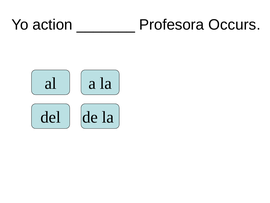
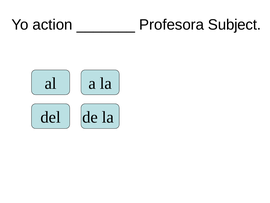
Occurs: Occurs -> Subject (235, 25)
